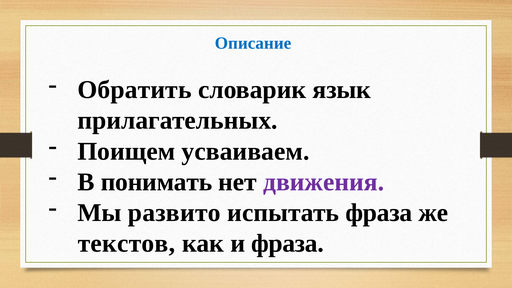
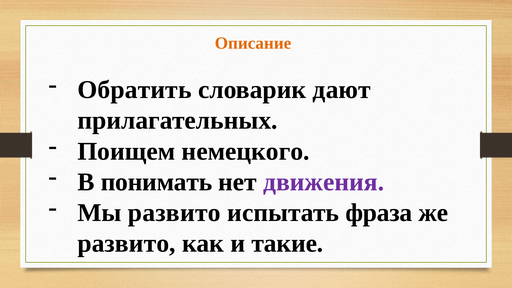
Описание colour: blue -> orange (253, 43)
язык: язык -> дают (342, 90)
усваиваем: усваиваем -> немецкого (246, 151)
текстов: текстов -> развито (127, 243)
и фраза: фраза -> такие (287, 243)
